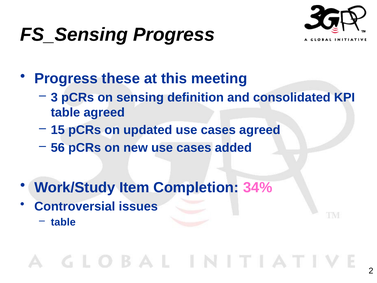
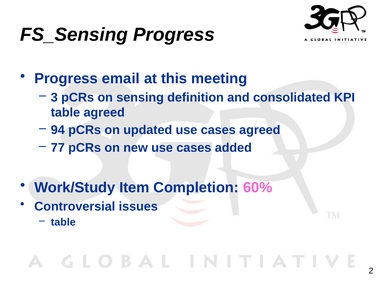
these: these -> email (121, 79)
15: 15 -> 94 (58, 130)
56: 56 -> 77 (58, 148)
34%: 34% -> 60% (258, 187)
